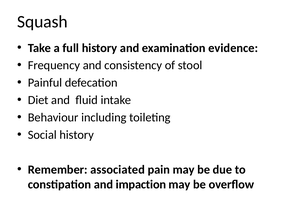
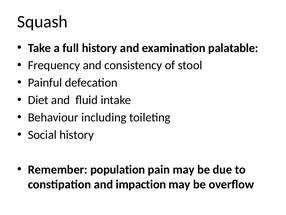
evidence: evidence -> palatable (233, 48)
associated: associated -> population (118, 169)
